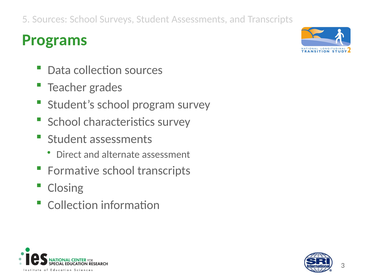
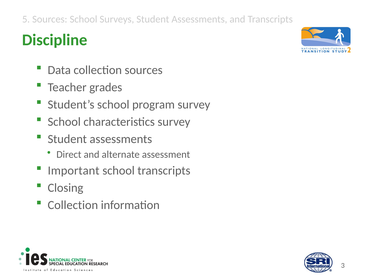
Programs: Programs -> Discipline (55, 40)
Formative: Formative -> Important (74, 170)
